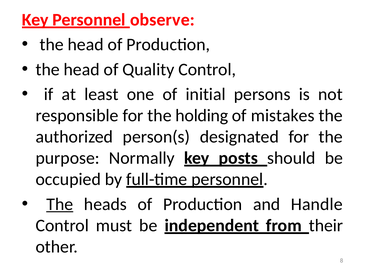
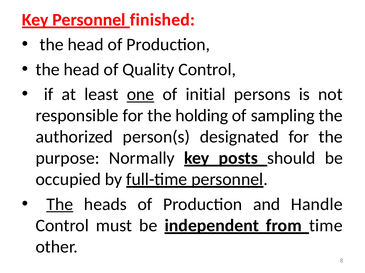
observe: observe -> finished (162, 20)
one underline: none -> present (141, 95)
mistakes: mistakes -> sampling (283, 116)
their: their -> time (326, 226)
